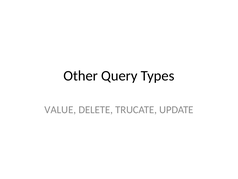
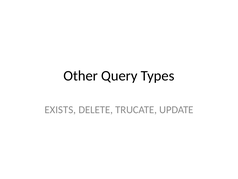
VALUE: VALUE -> EXISTS (60, 109)
